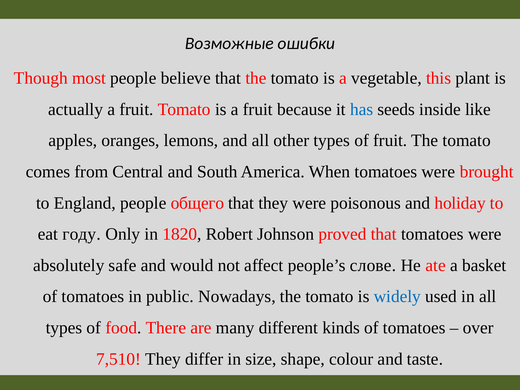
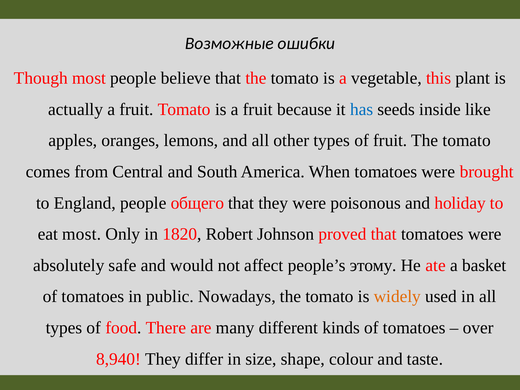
eat году: году -> most (82, 234)
слове: слове -> этому (373, 265)
widely colour: blue -> orange (397, 297)
7,510: 7,510 -> 8,940 (119, 359)
